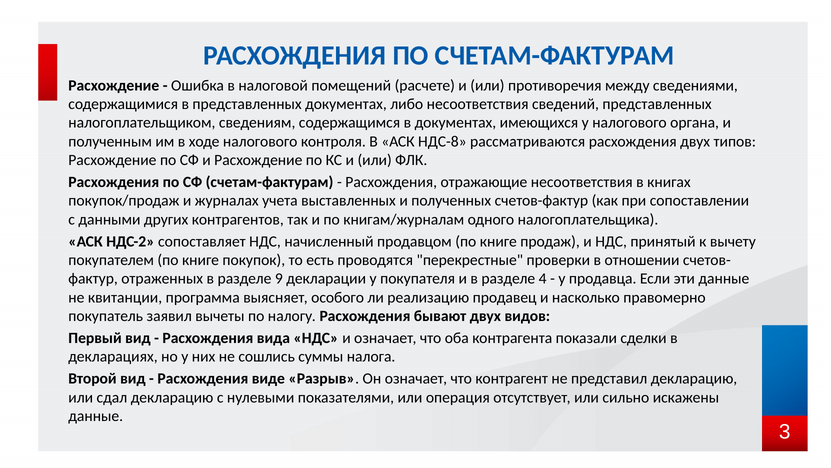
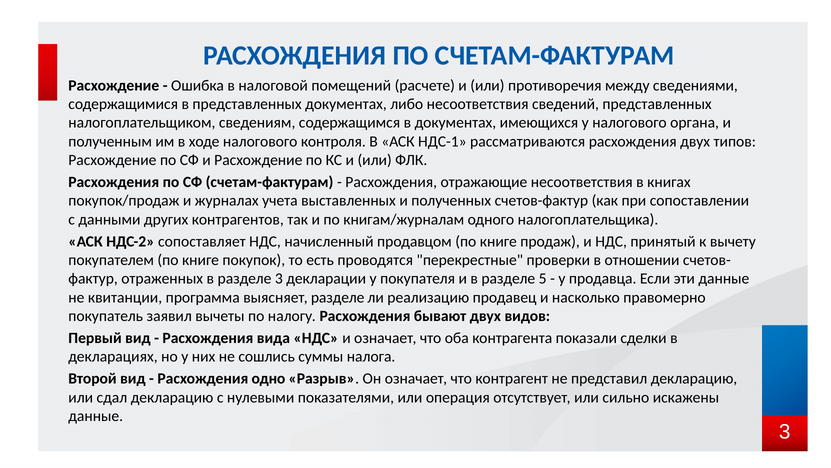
НДС-8: НДС-8 -> НДС-1 (442, 141)
разделе 9: 9 -> 3 (279, 279)
4: 4 -> 5 (543, 279)
выясняет особого: особого -> разделе (338, 297)
виде: виде -> одно (268, 378)
